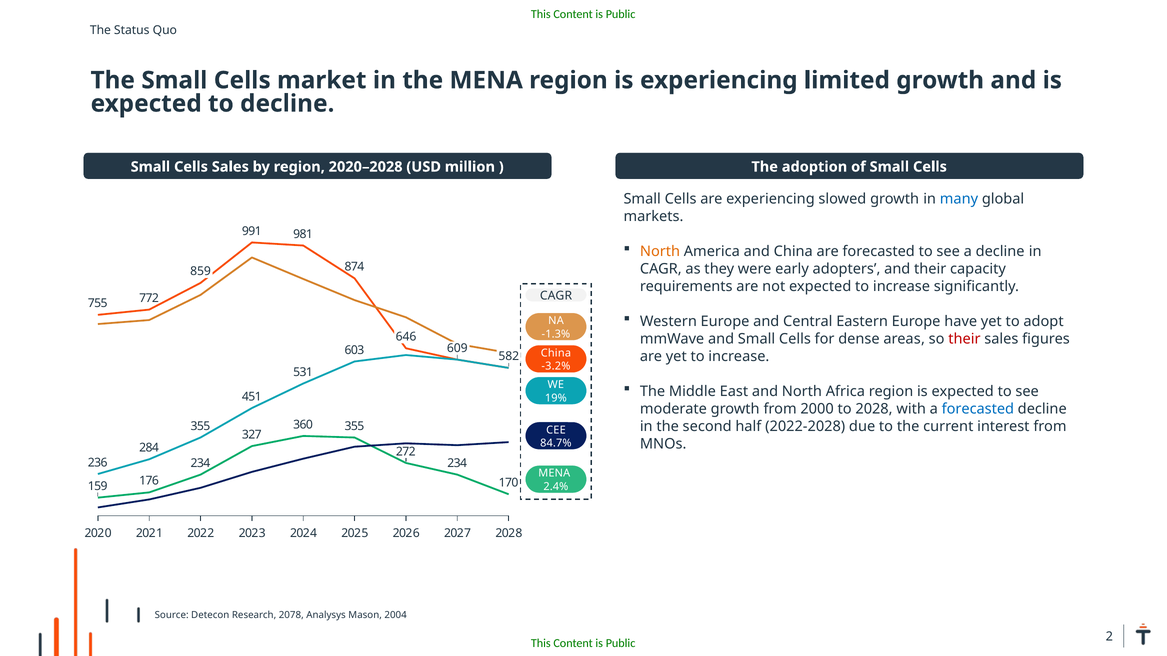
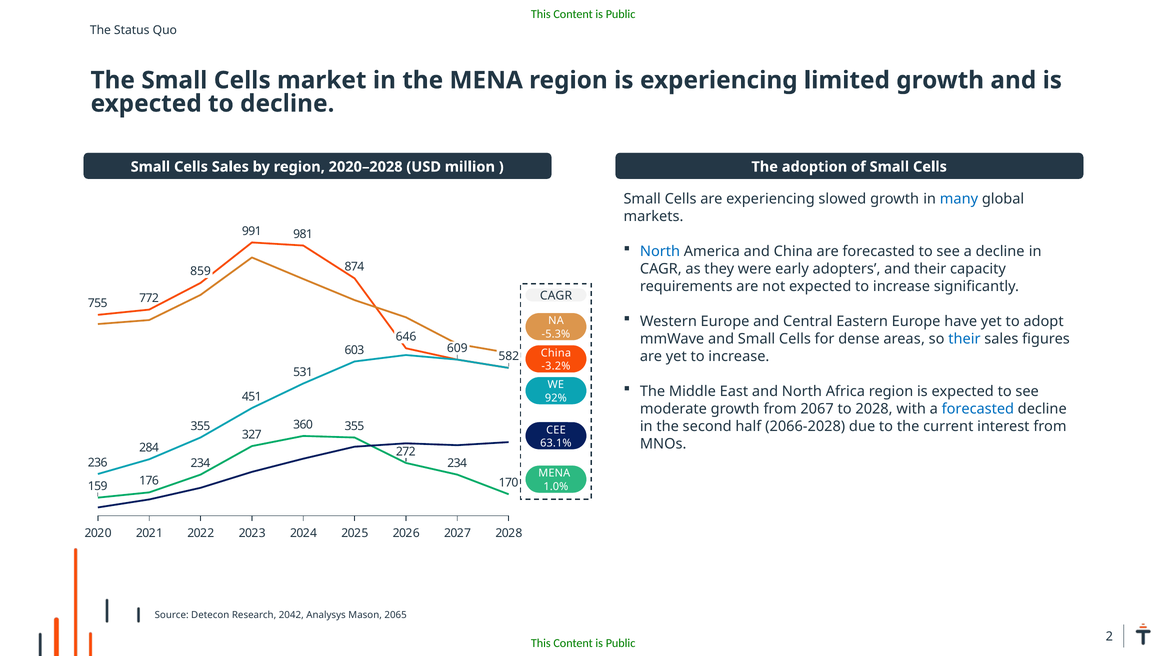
North colour: orange -> blue (660, 251)
-1.3%: -1.3% -> -5.3% (556, 334)
their colour: red -> blue (964, 339)
19%: 19% -> 92% (556, 398)
2000: 2000 -> 2067 (817, 409)
2022-2028: 2022-2028 -> 2066-2028 (805, 427)
84.7%: 84.7% -> 63.1% (556, 443)
2.4%: 2.4% -> 1.0% (556, 487)
2078: 2078 -> 2042 (291, 615)
2004: 2004 -> 2065 (396, 615)
